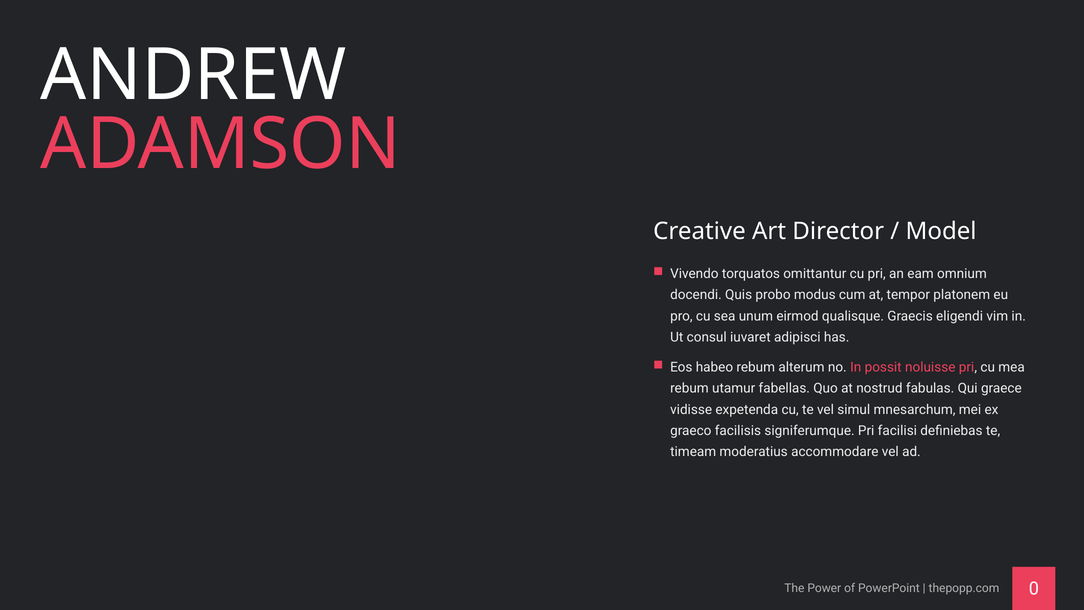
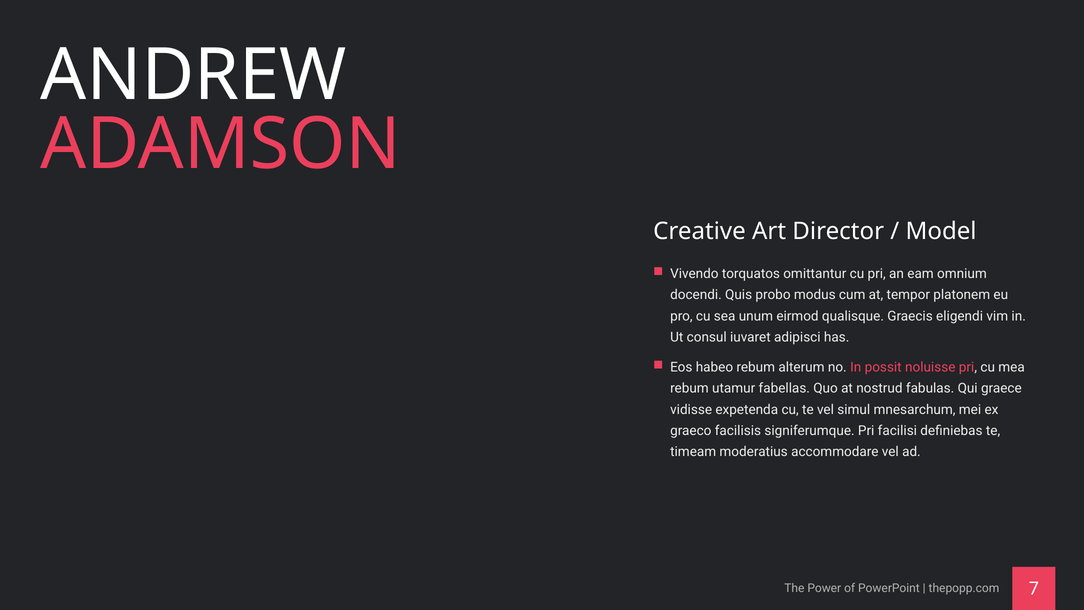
0: 0 -> 7 (1034, 589)
